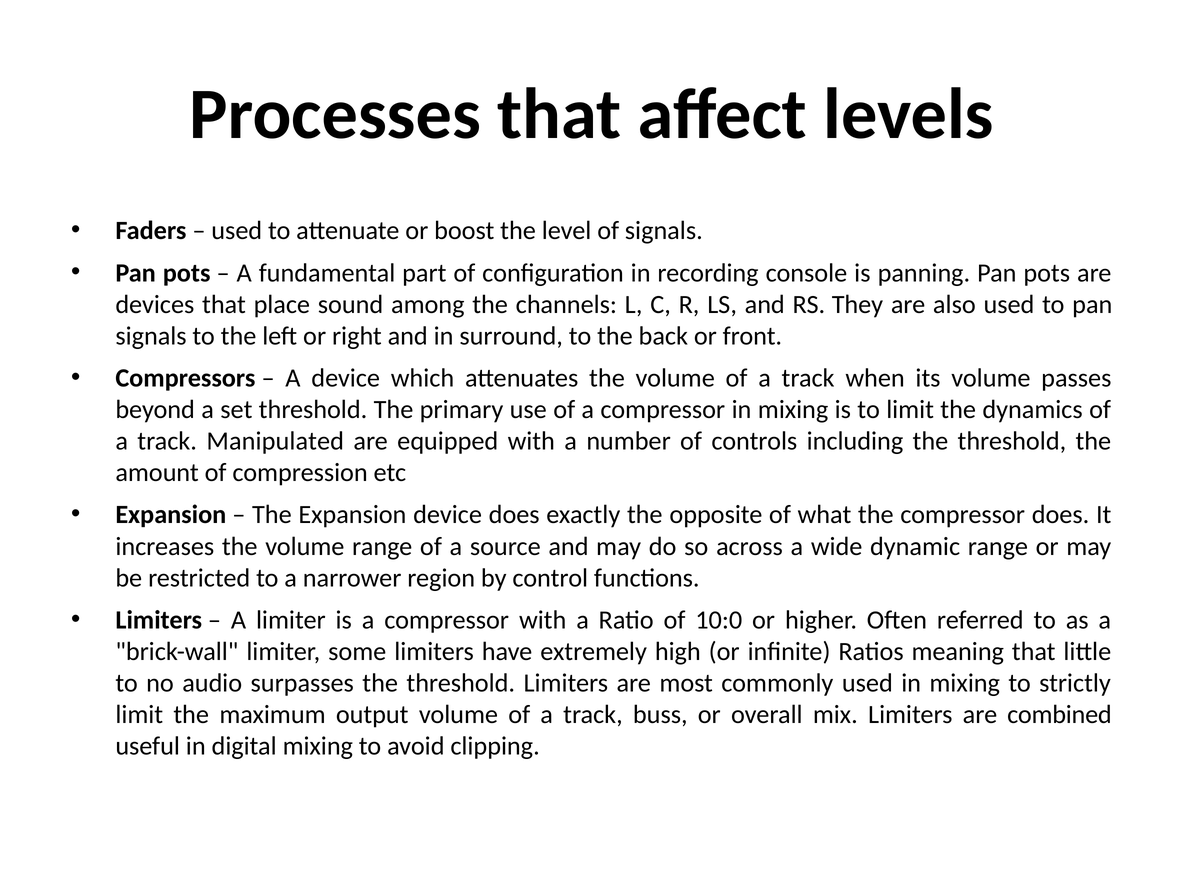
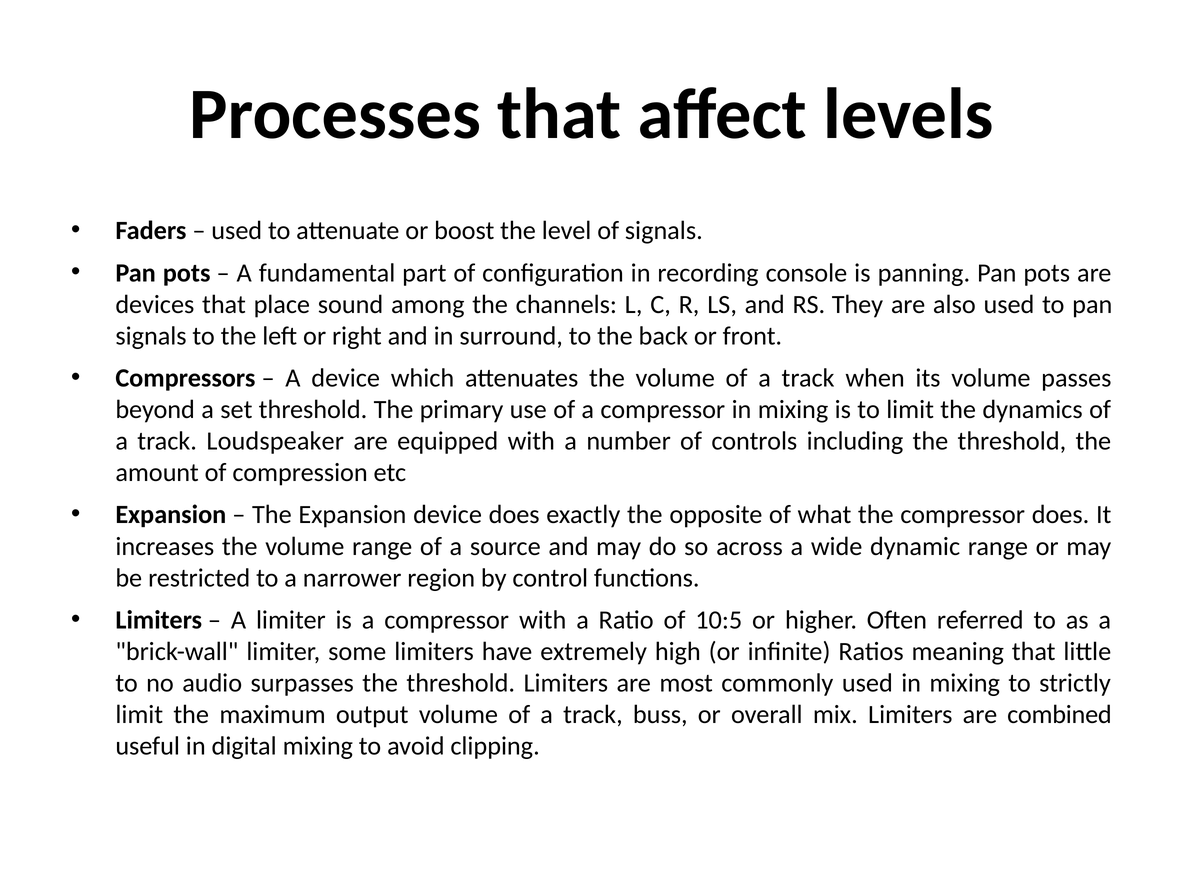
Manipulated: Manipulated -> Loudspeaker (275, 441)
10:0: 10:0 -> 10:5 (719, 620)
